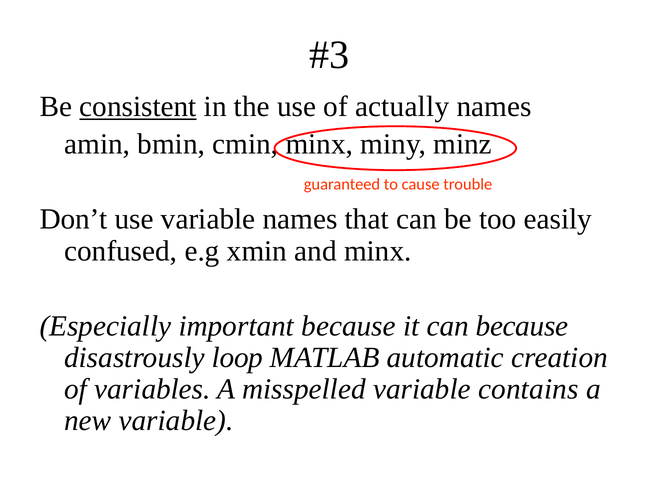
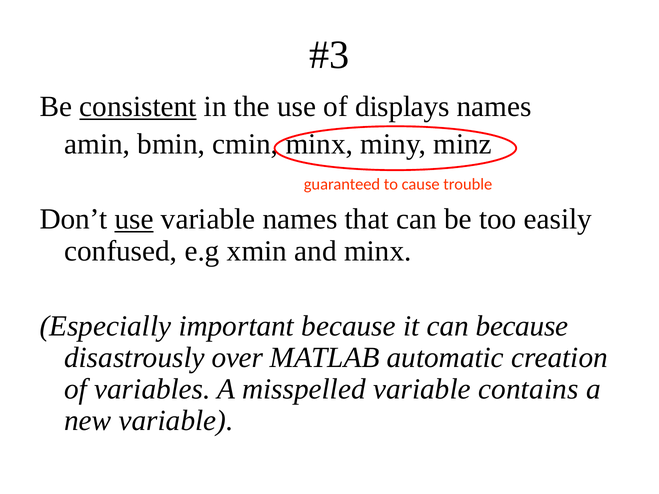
actually: actually -> displays (402, 107)
use underline: none -> present (134, 219)
loop: loop -> over (237, 358)
